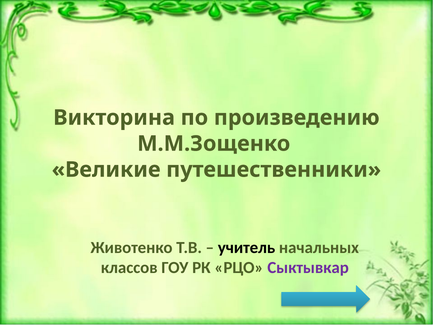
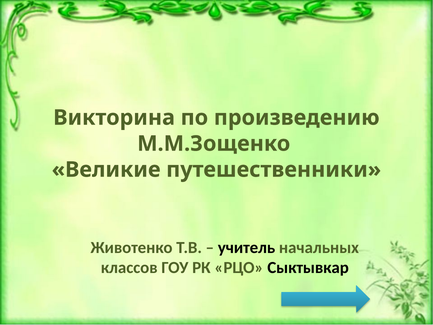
Сыктывкар colour: purple -> black (308, 268)
